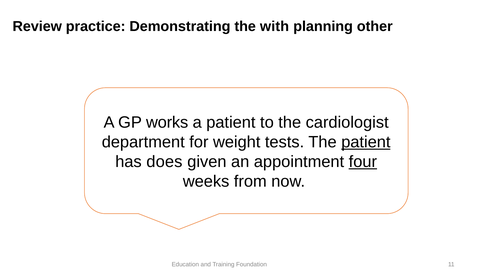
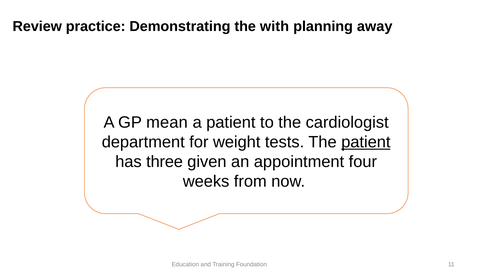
other: other -> away (375, 26)
works: works -> mean (167, 122)
does: does -> three (165, 162)
four underline: present -> none (363, 162)
